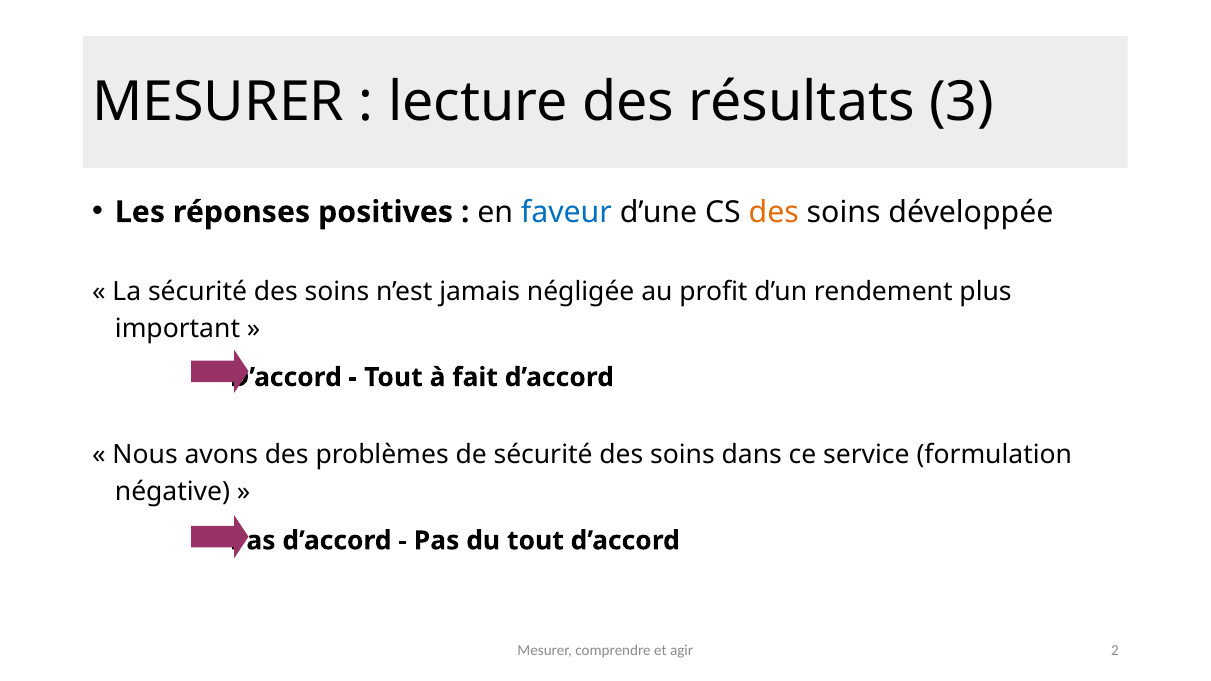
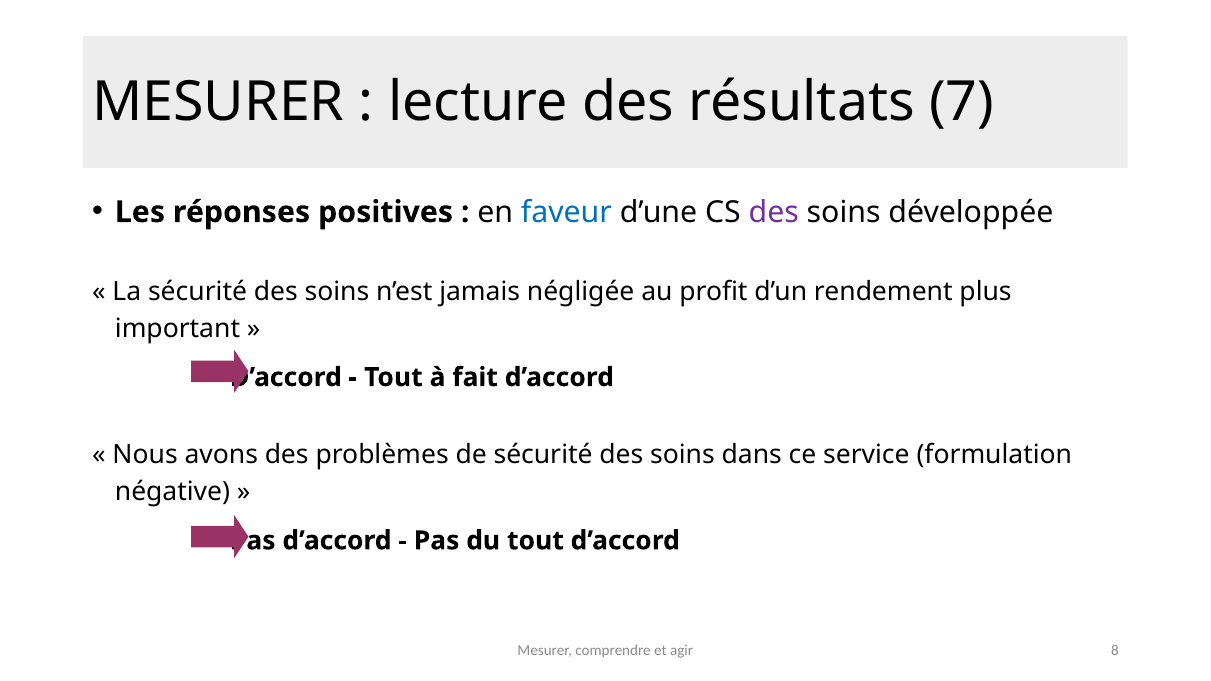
3: 3 -> 7 (962, 102)
des colour: orange -> purple (774, 212)
2: 2 -> 8 (1115, 650)
